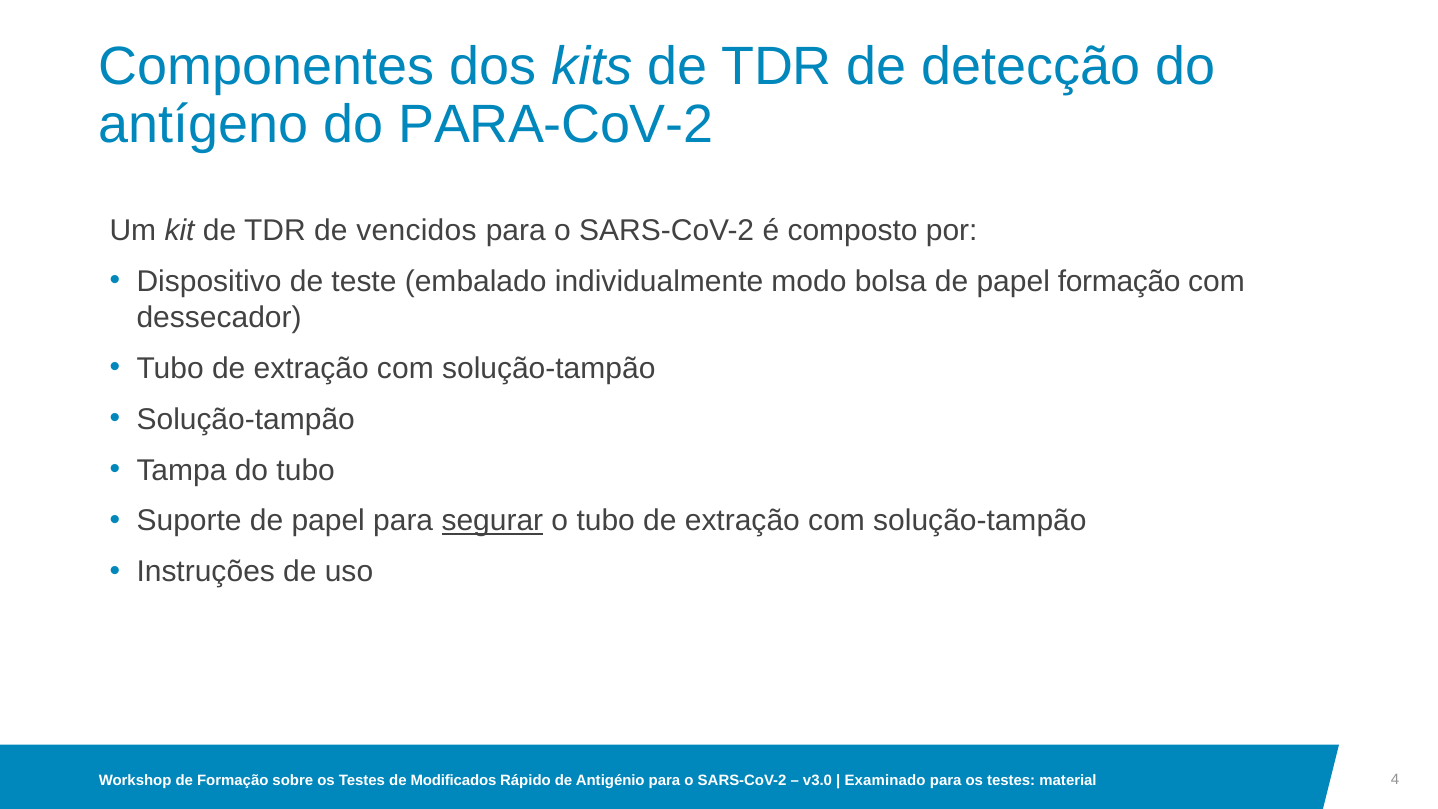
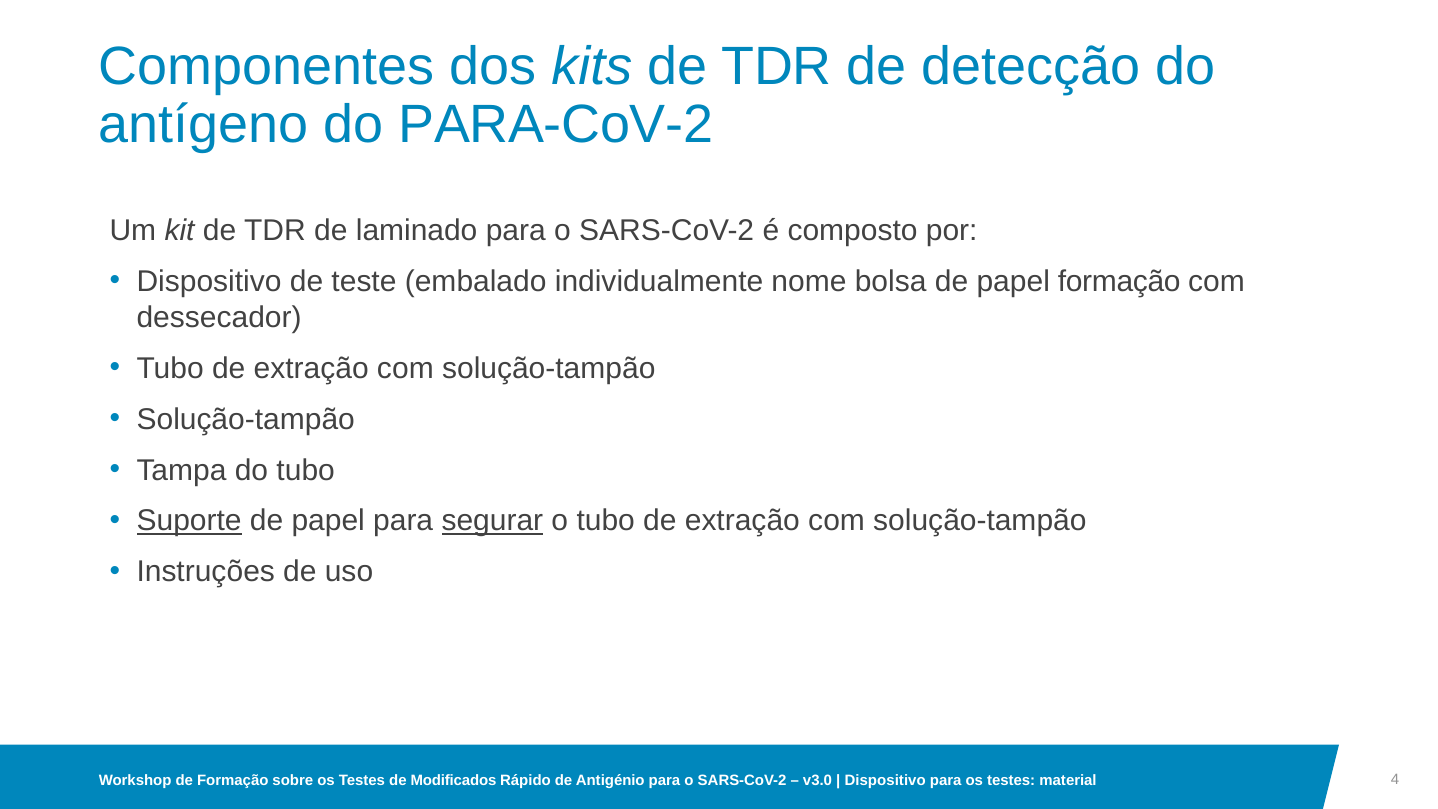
vencidos: vencidos -> laminado (417, 230)
modo: modo -> nome (809, 281)
Suporte underline: none -> present (189, 521)
Examinado: Examinado -> Dispositivo (885, 780)
